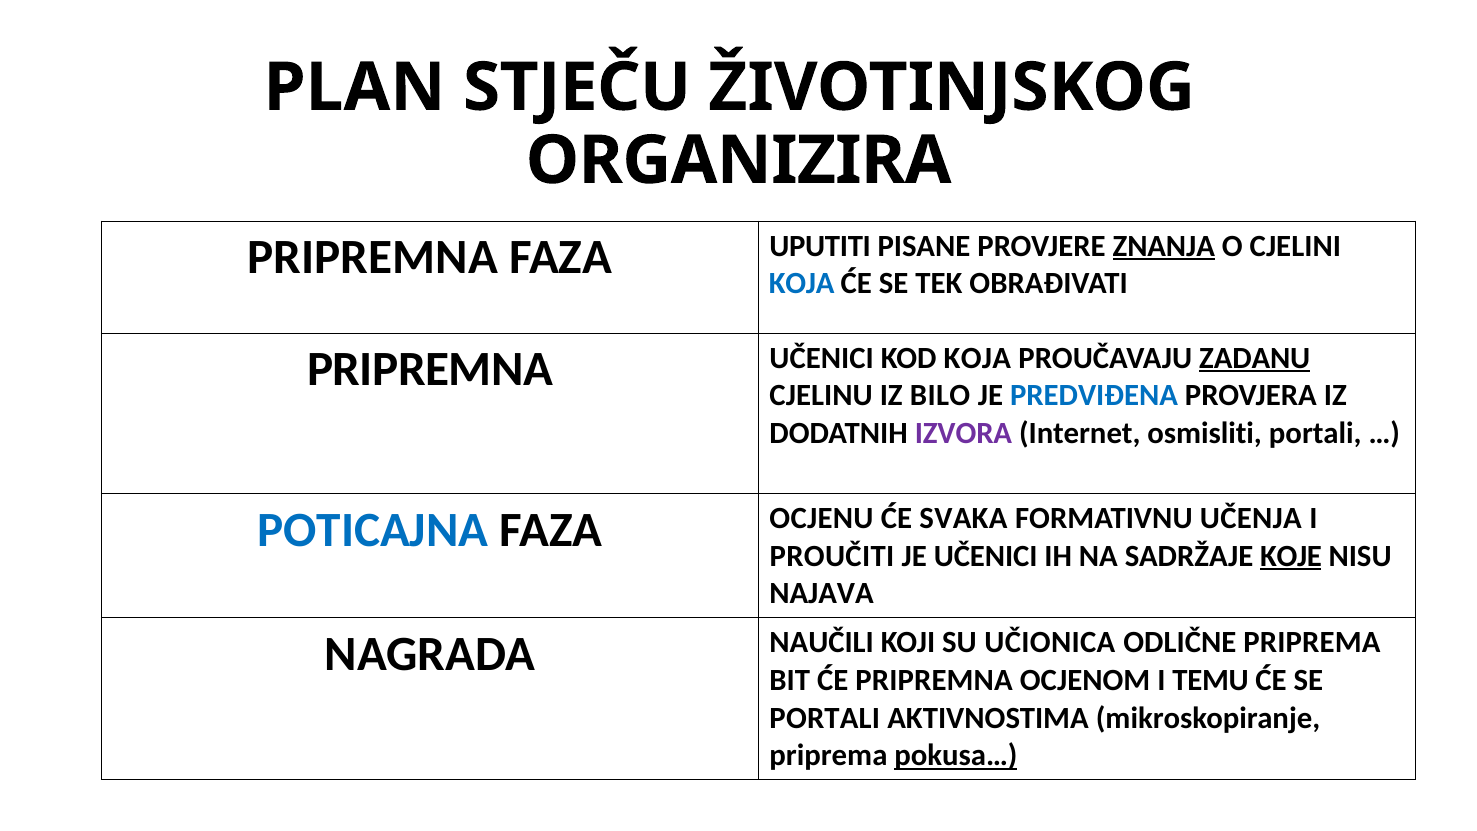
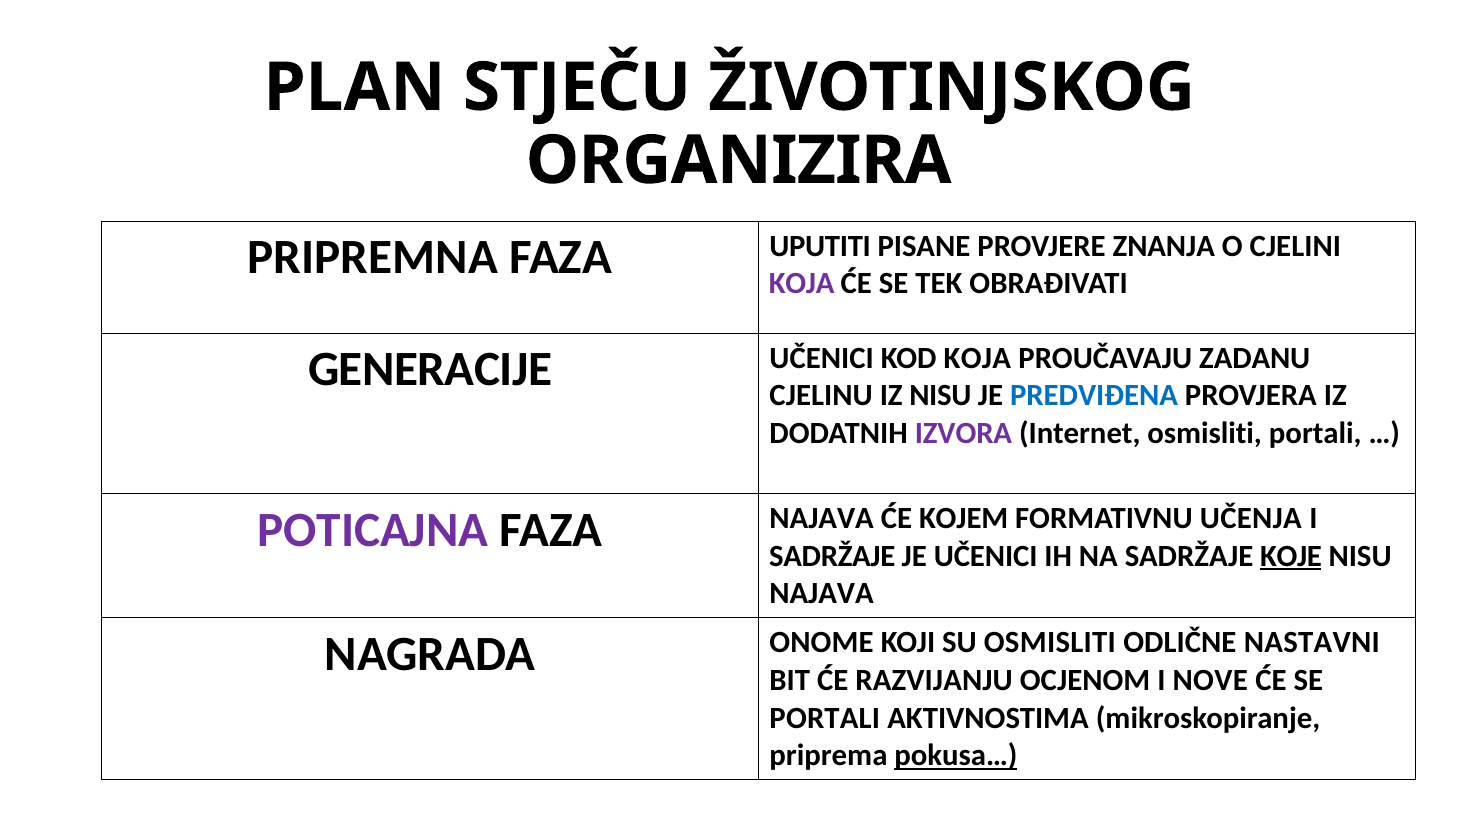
ZNANJA underline: present -> none (1164, 246)
KOJA colour: blue -> purple (802, 284)
PRIPREMNA: PRIPREMNA -> GENERACIJE (430, 369)
ZADANU underline: present -> none (1255, 358)
IZ BILO: BILO -> NISU (940, 396)
POTICAJNA colour: blue -> purple (373, 530)
FAZA OCJENU: OCJENU -> NAJAVA (822, 518)
SVAKA: SVAKA -> KOJEM (964, 518)
PROUČITI: PROUČITI -> SADRŽAJE (832, 556)
NAUČILI: NAUČILI -> ONOME (822, 642)
SU UČIONICA: UČIONICA -> OSMISLITI (1050, 642)
ODLIČNE PRIPREMA: PRIPREMA -> NASTAVNI (1312, 642)
ĆE PRIPREMNA: PRIPREMNA -> RAZVIJANJU (934, 680)
TEMU: TEMU -> NOVE (1210, 680)
